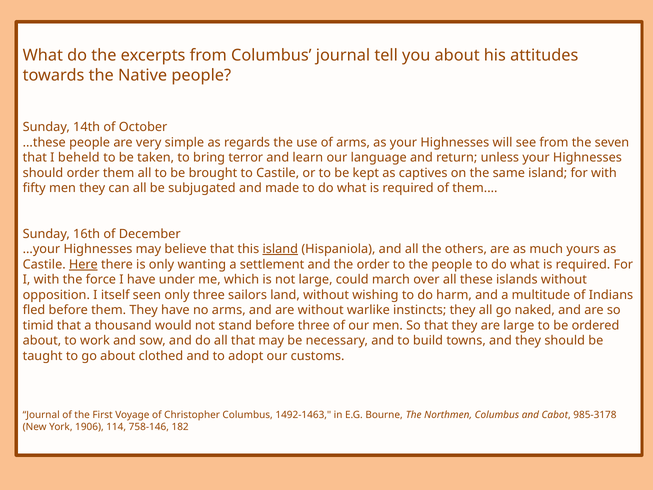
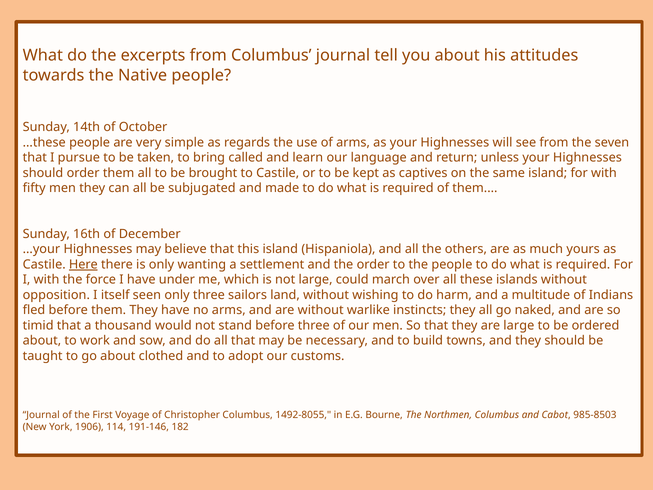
beheld: beheld -> pursue (79, 158)
terror: terror -> called (246, 158)
island underline: present -> none (280, 249)
1492-1463: 1492-1463 -> 1492-8055 (303, 415)
985-3178: 985-3178 -> 985-8503 (595, 415)
758-146: 758-146 -> 191-146 (149, 427)
